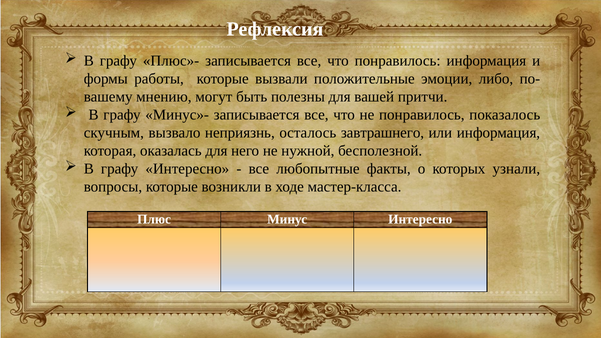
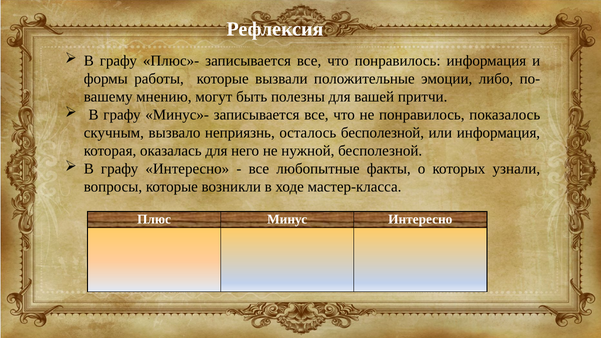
осталось завтрашнего: завтрашнего -> бесполезной (382, 133)
